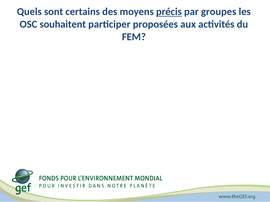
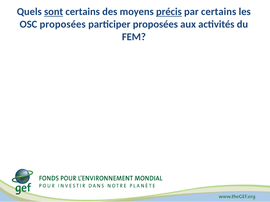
sont underline: none -> present (54, 12)
par groupes: groupes -> certains (219, 12)
OSC souhaitent: souhaitent -> proposées (63, 24)
